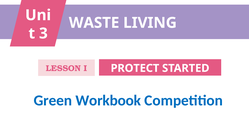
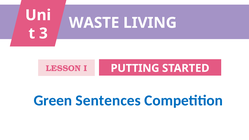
PROTECT: PROTECT -> PUTTING (135, 68)
Workbook: Workbook -> Sentences (108, 100)
